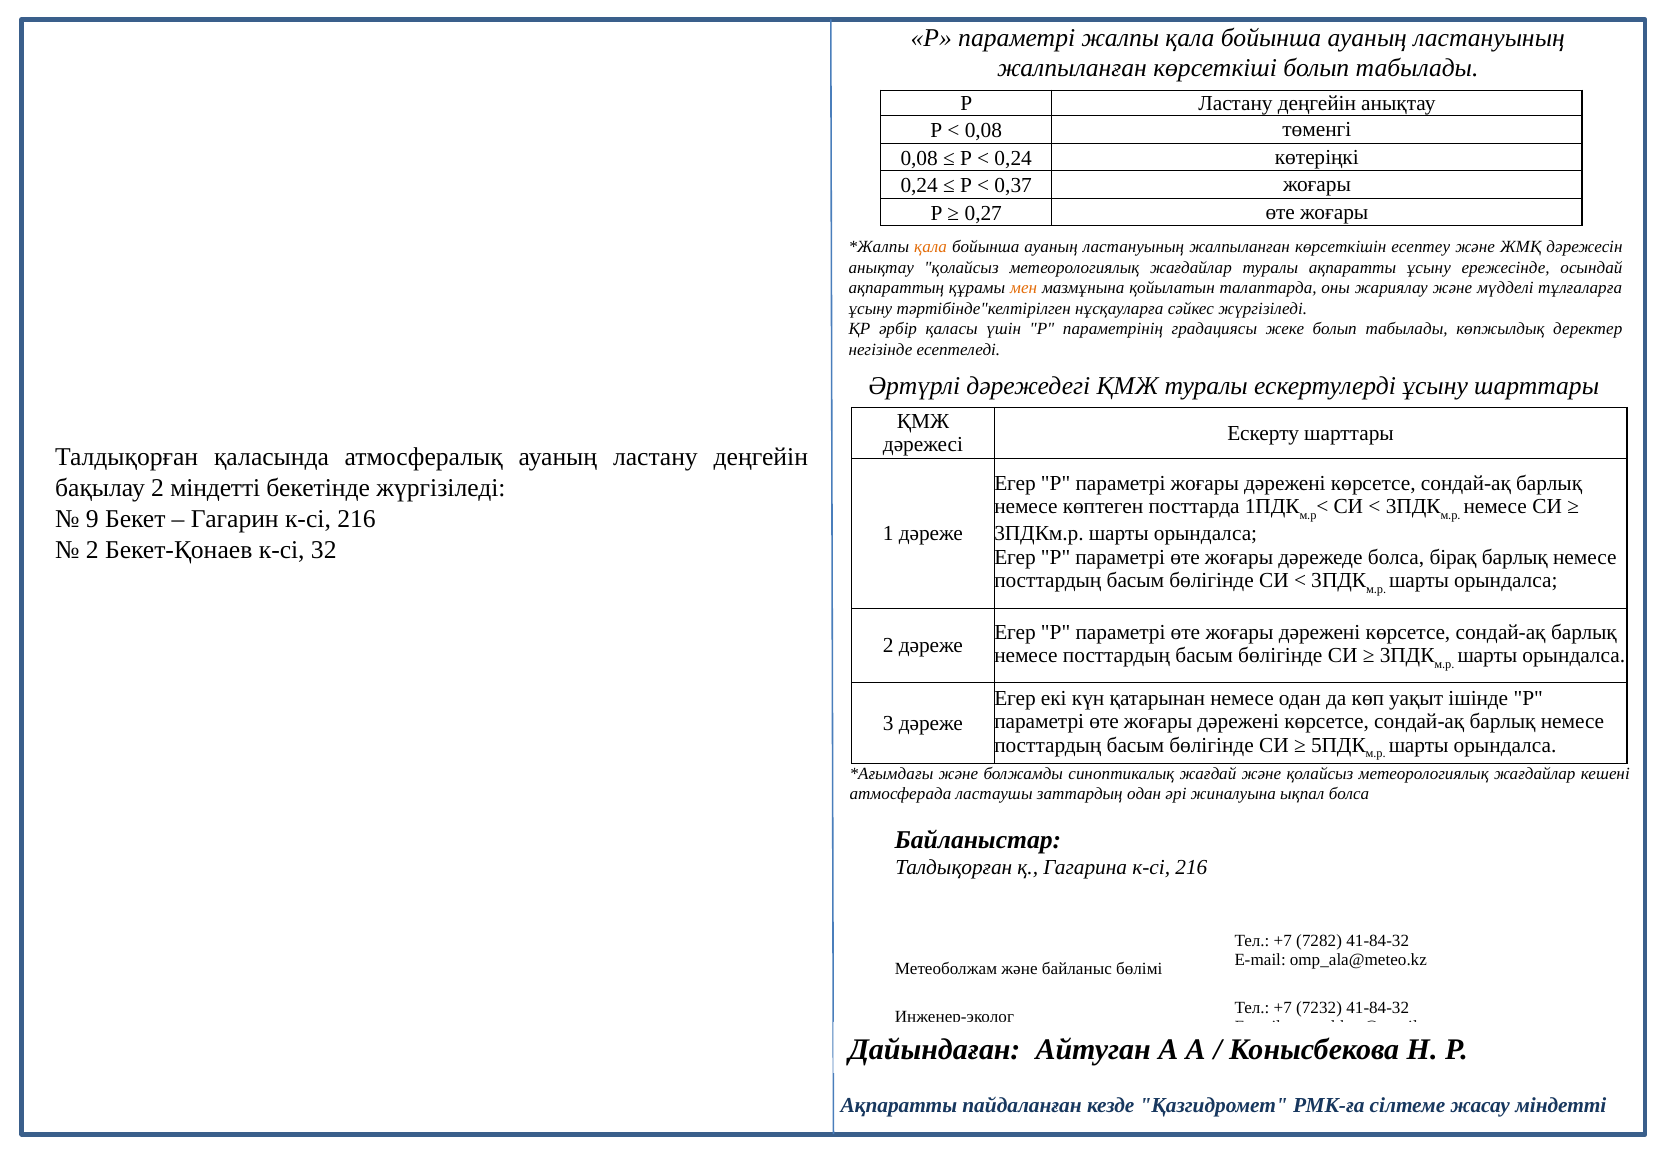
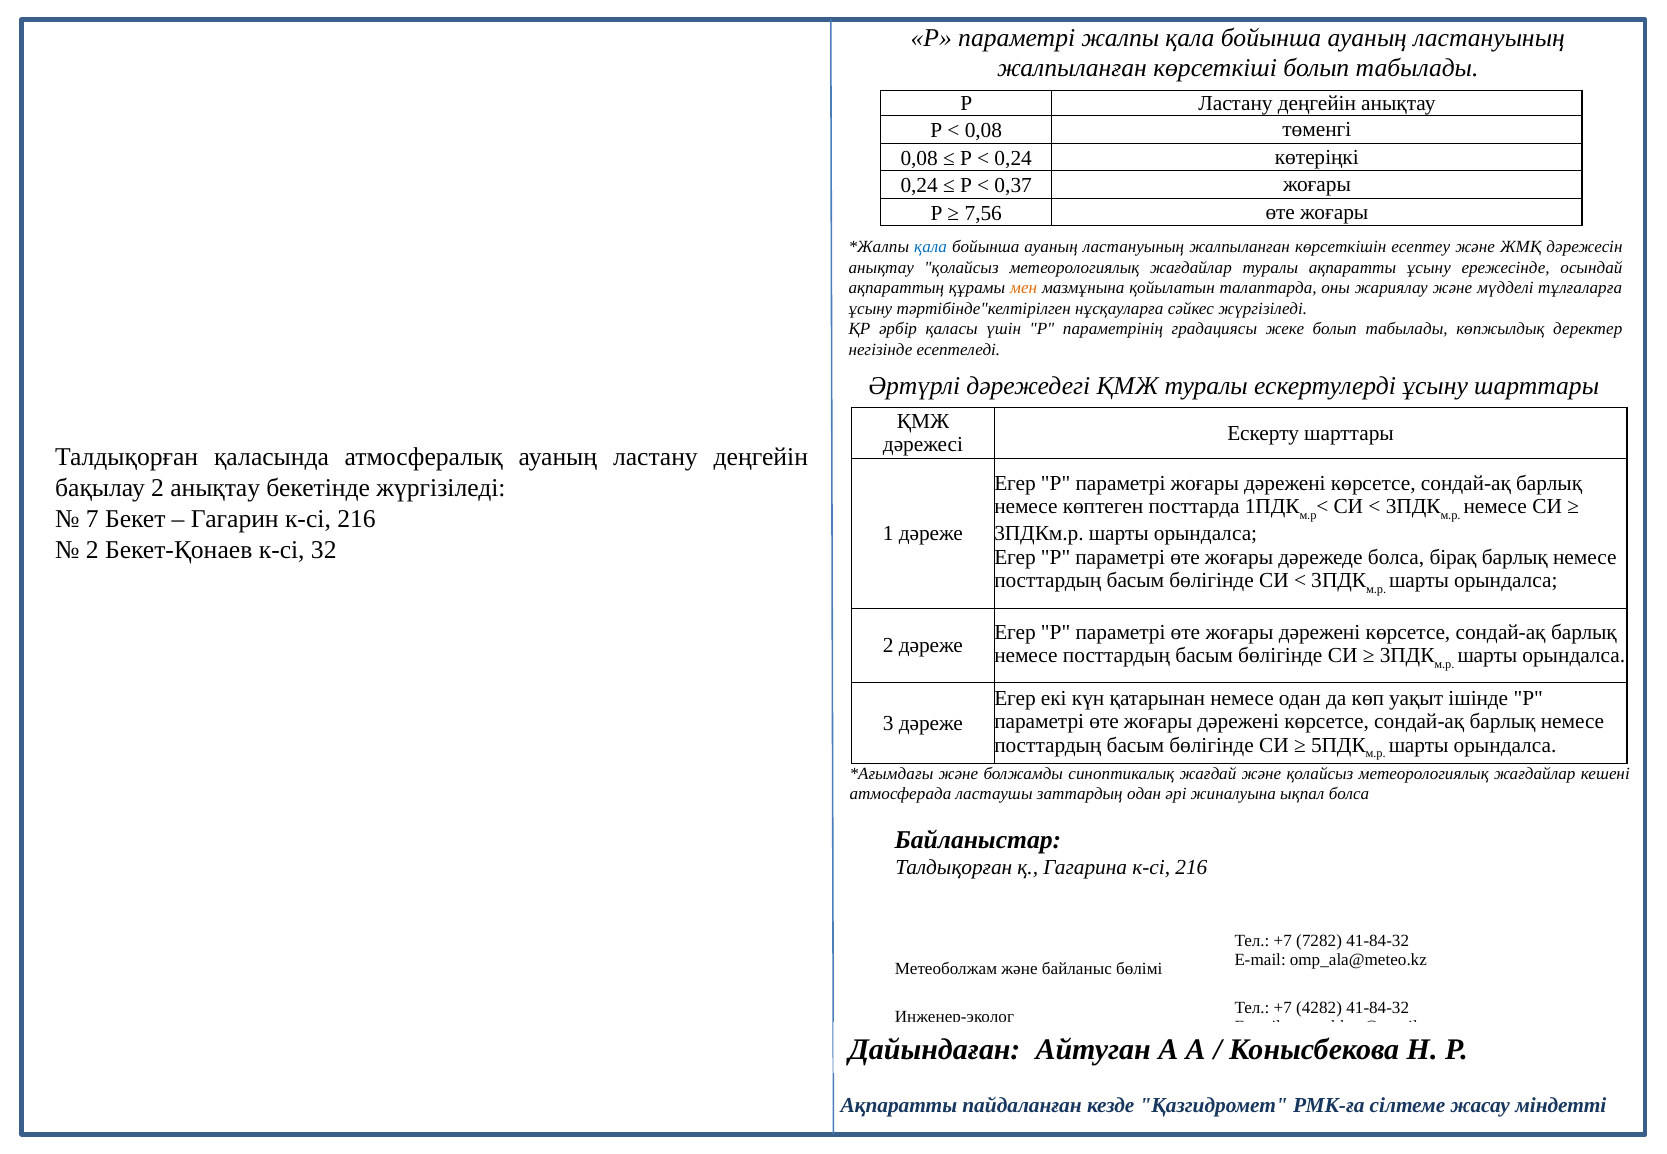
0,27: 0,27 -> 7,56 (983, 213)
қала colour: orange -> blue (931, 247)
2 міндетті: міндетті -> анықтау (215, 488)
9: 9 -> 7 (92, 519)
7232: 7232 -> 4282 (1319, 1008)
